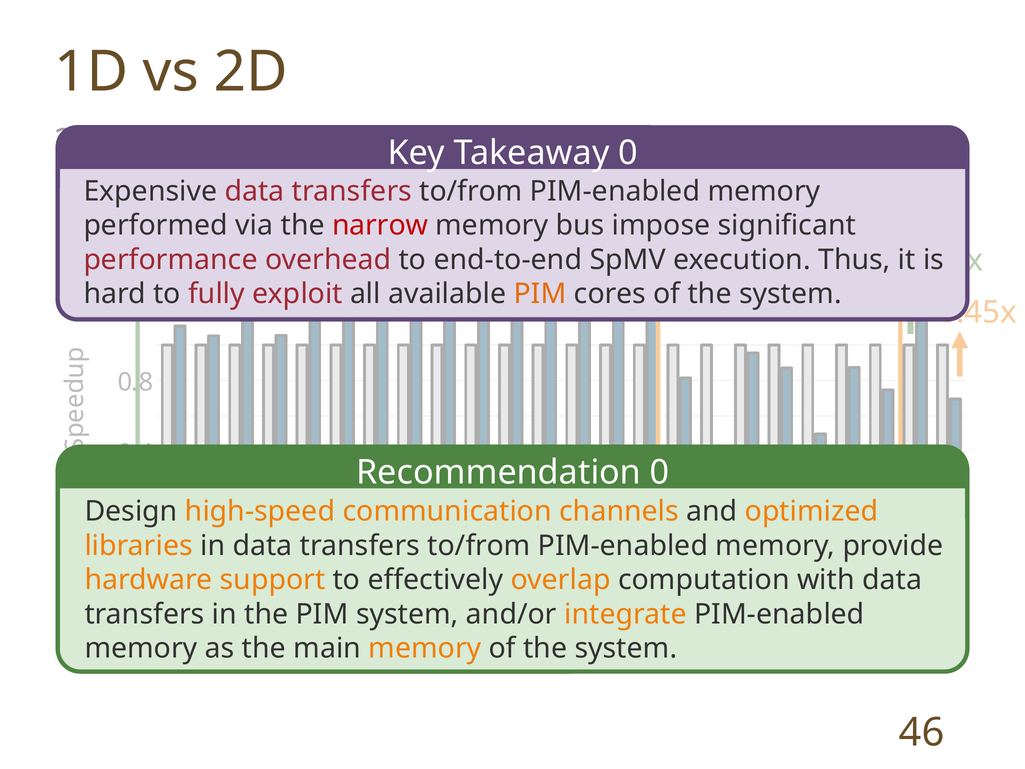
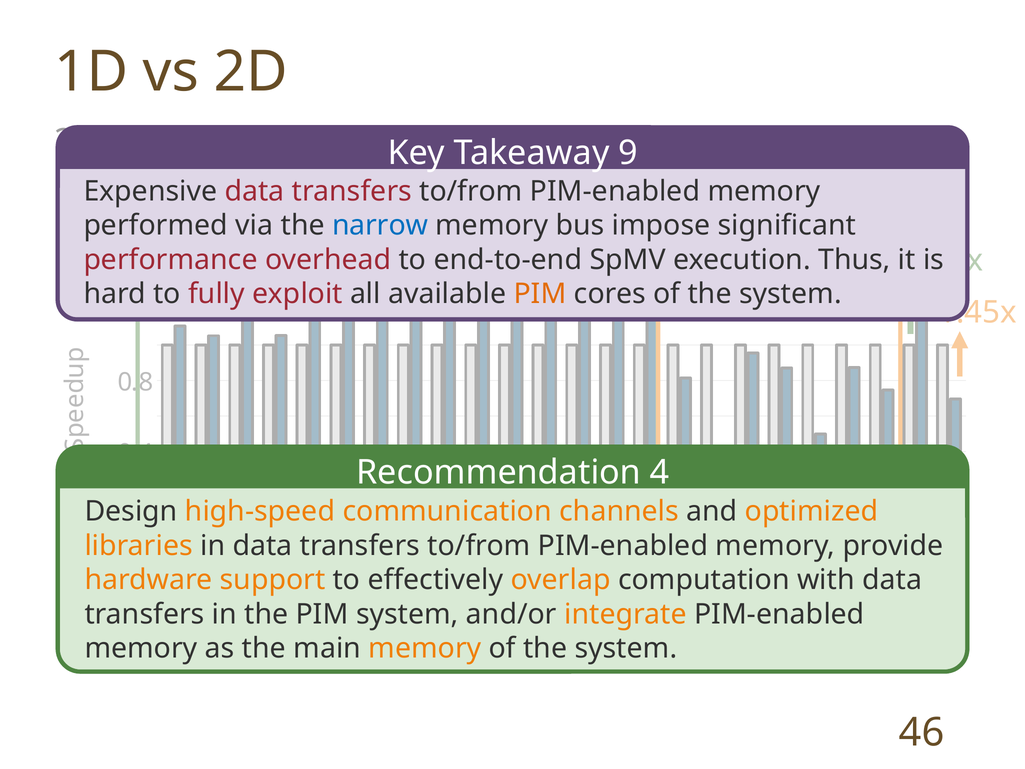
0: 0 -> 9 (628, 153)
narrow colour: red -> blue (380, 225)
Recommendation 0: 0 -> 4 (660, 472)
